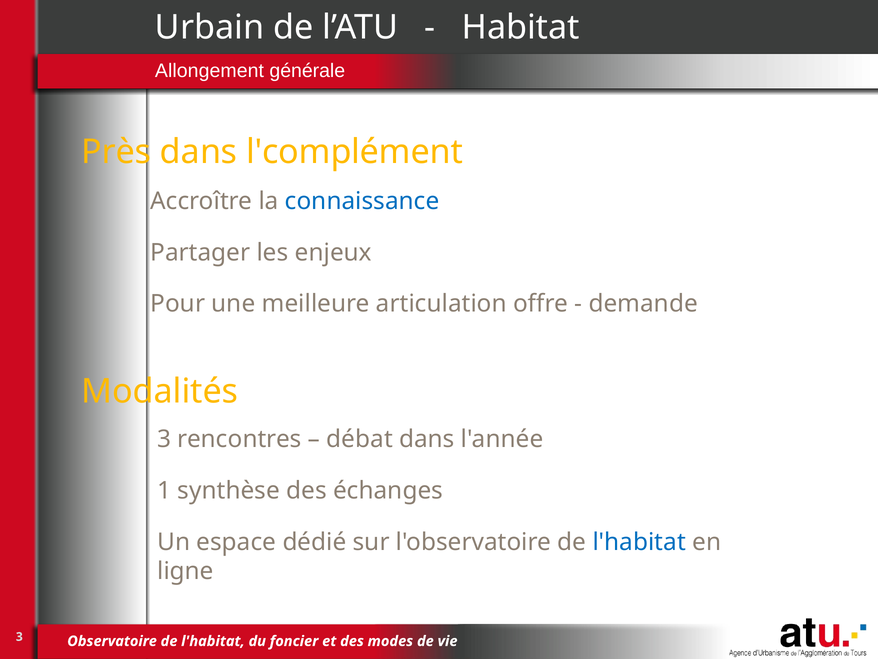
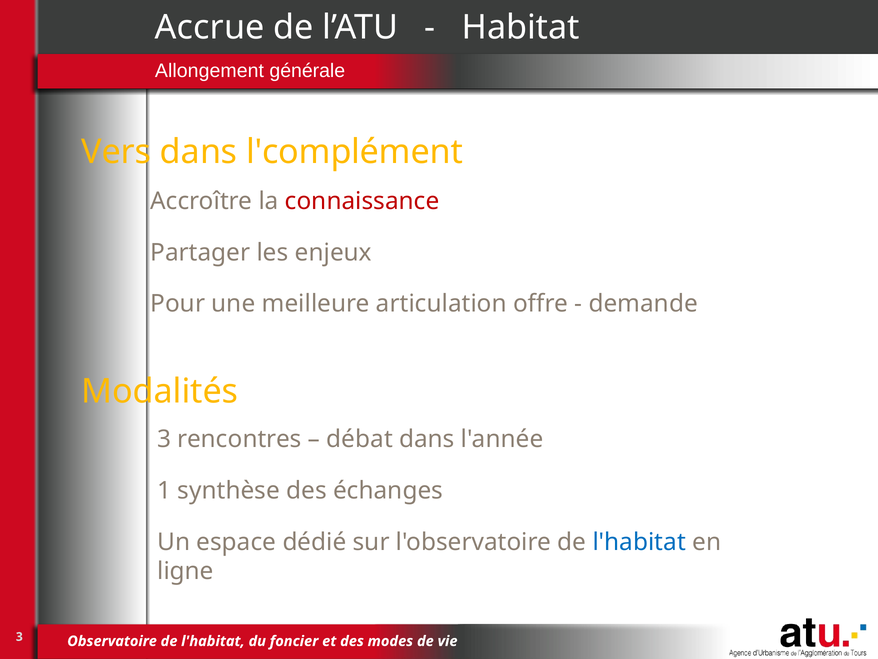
Urbain: Urbain -> Accrue (210, 27)
Près: Près -> Vers (116, 152)
connaissance colour: blue -> red (362, 201)
